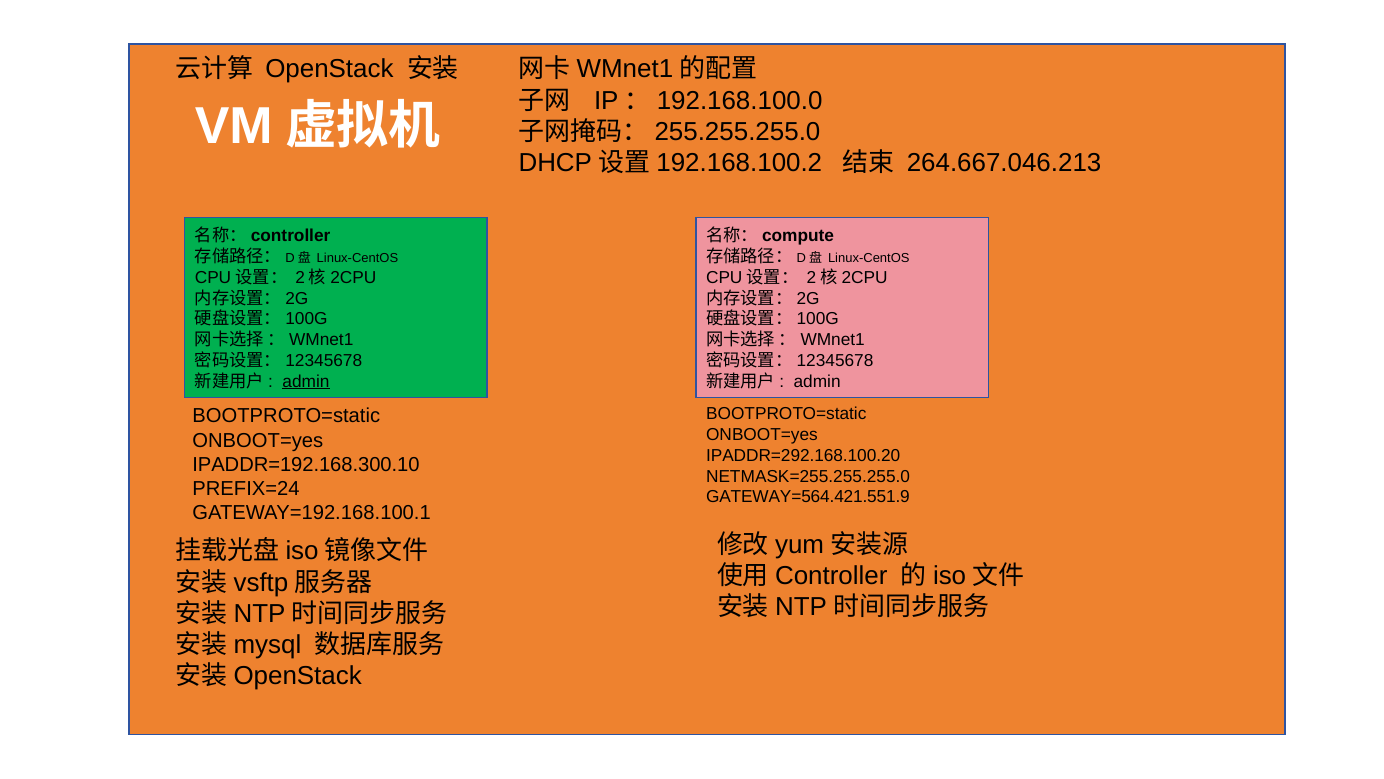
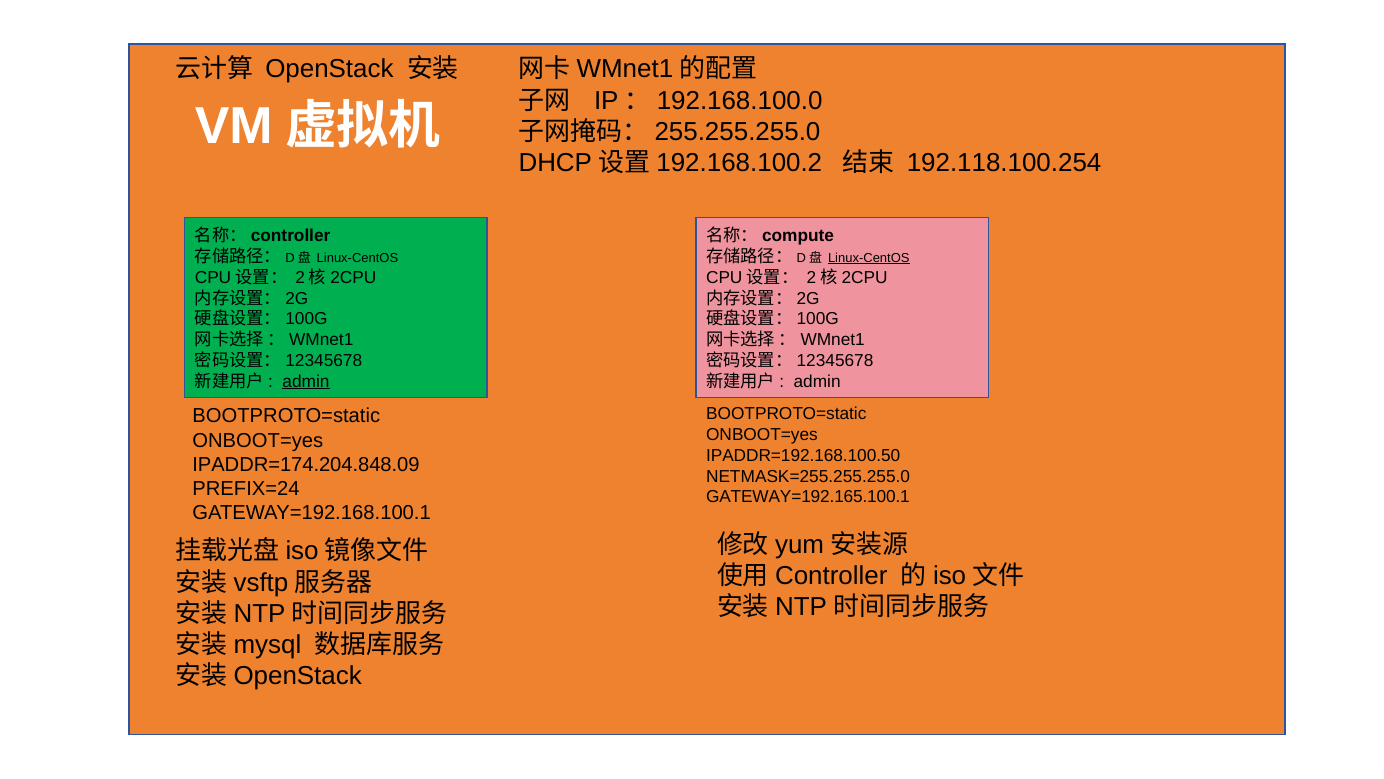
264.667.046.213: 264.667.046.213 -> 192.118.100.254 (1004, 163)
Linux-CentOS underline: none -> present (869, 258)
IPADDR=292.168.100.20: IPADDR=292.168.100.20 -> IPADDR=192.168.100.50 (803, 455)
IPADDR=192.168.300.10: IPADDR=192.168.300.10 -> IPADDR=174.204.848.09 (306, 464)
GATEWAY=564.421.551.9: GATEWAY=564.421.551.9 -> GATEWAY=192.165.100.1 (808, 497)
